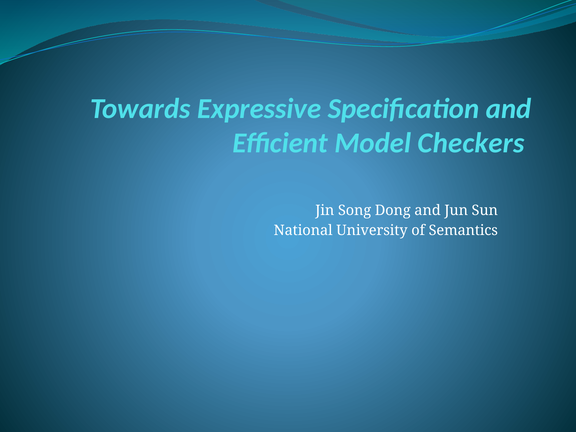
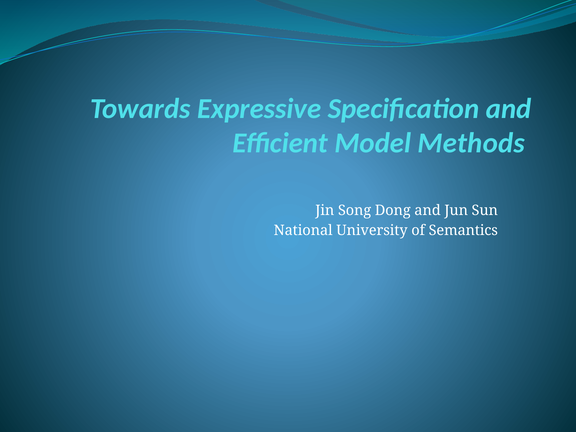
Checkers: Checkers -> Methods (471, 143)
